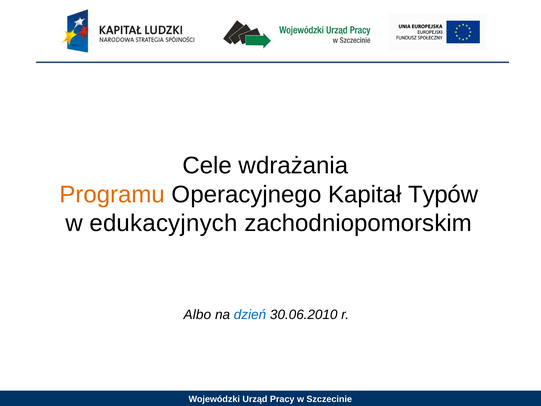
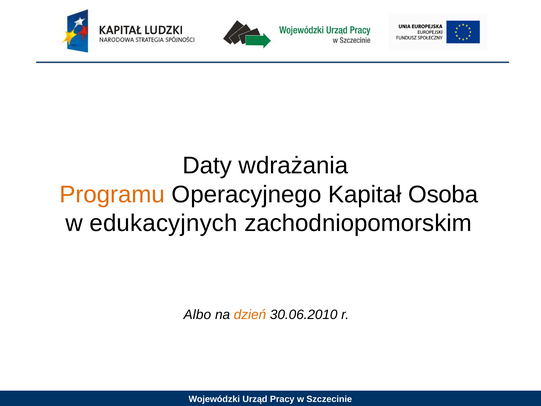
Cele: Cele -> Daty (207, 165)
Typów: Typów -> Osoba (443, 194)
dzień colour: blue -> orange (250, 314)
